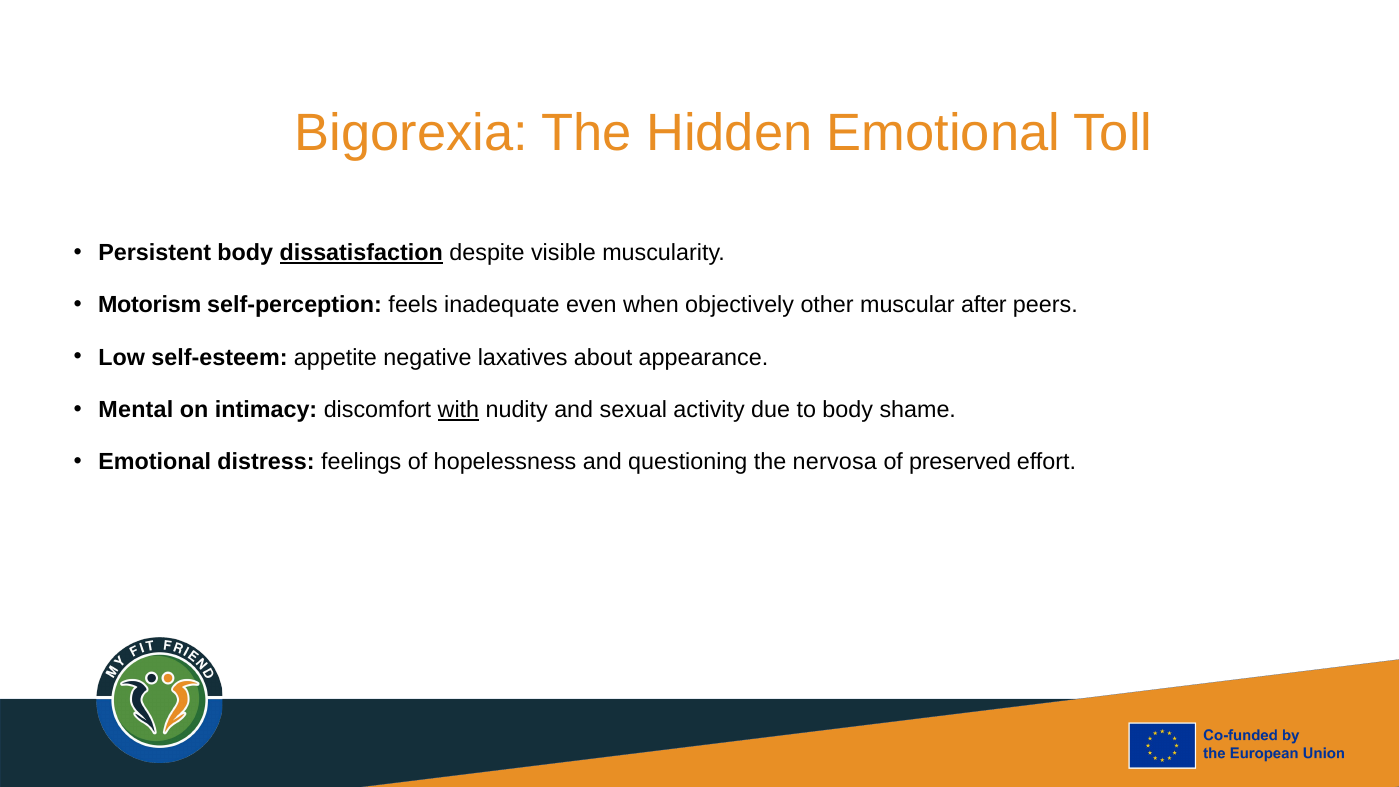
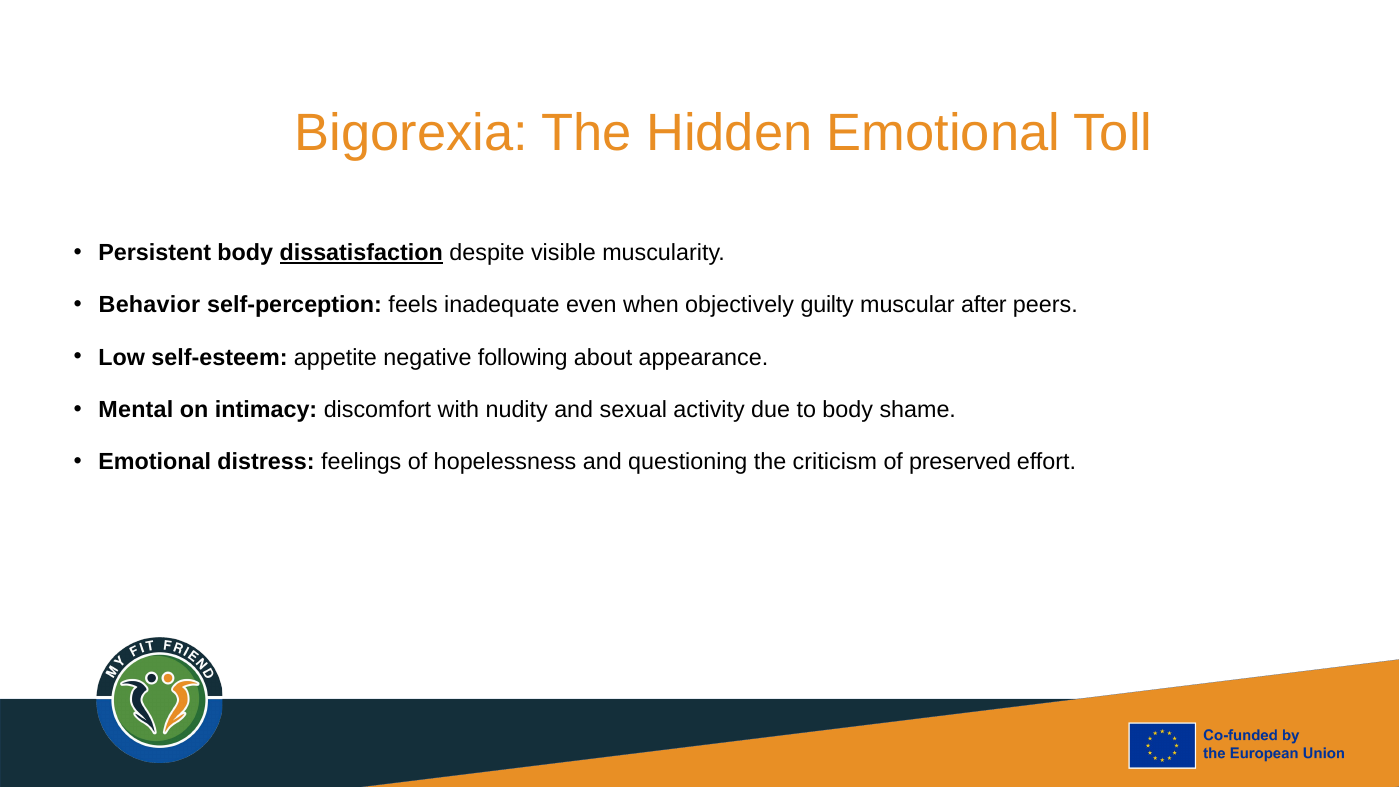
Motorism: Motorism -> Behavior (149, 305)
other: other -> guilty (827, 305)
laxatives: laxatives -> following (523, 357)
with underline: present -> none (458, 410)
nervosa: nervosa -> criticism (835, 462)
